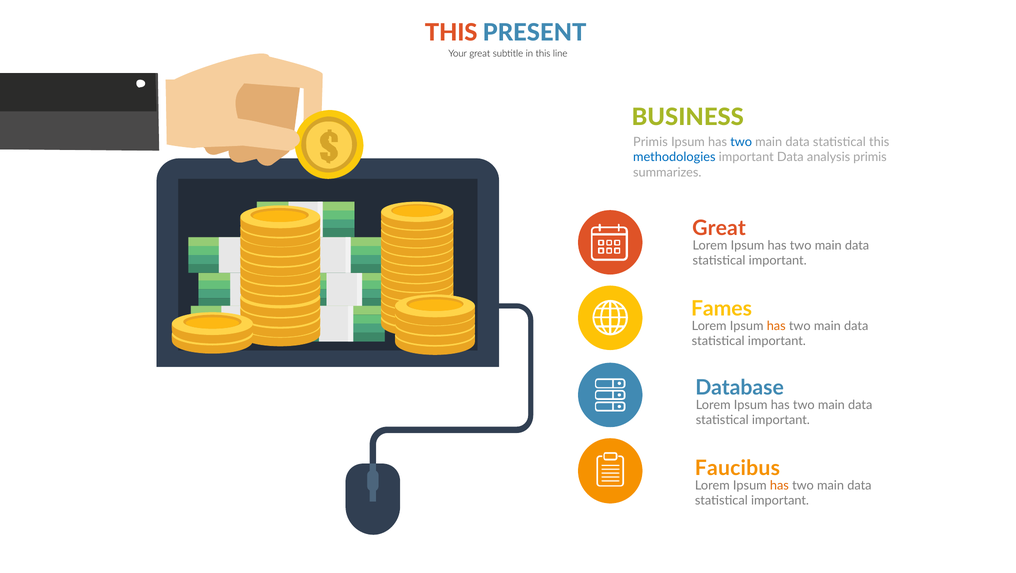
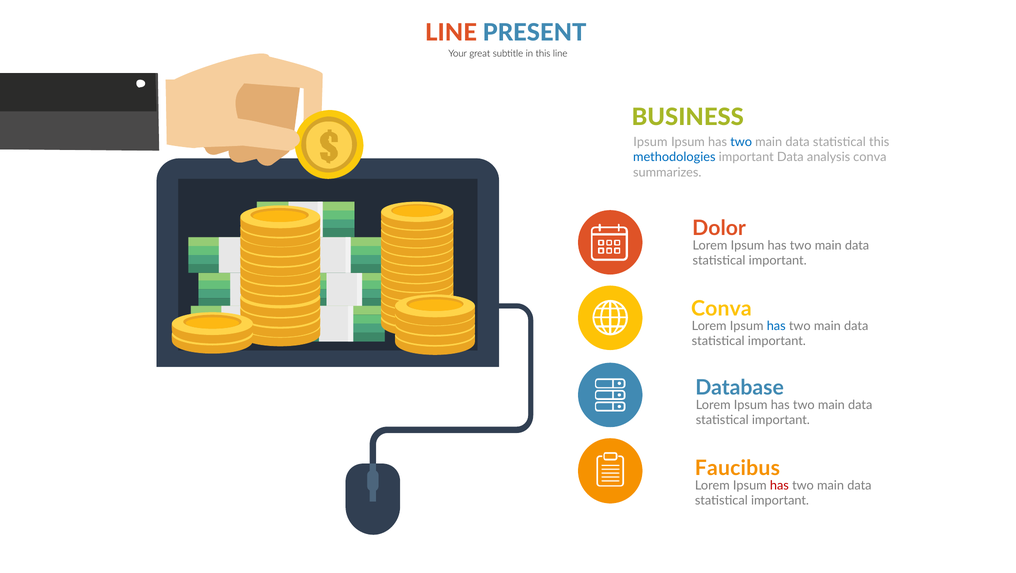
THIS: THIS -> LINE (451, 33)
Primis: Primis -> Ipsum (650, 142)
analysis primis: primis -> conva (870, 157)
Great: Great -> Dolor (719, 228)
Fames: Fames -> Conva (721, 309)
has colour: orange -> blue (776, 326)
has colour: orange -> red (779, 485)
